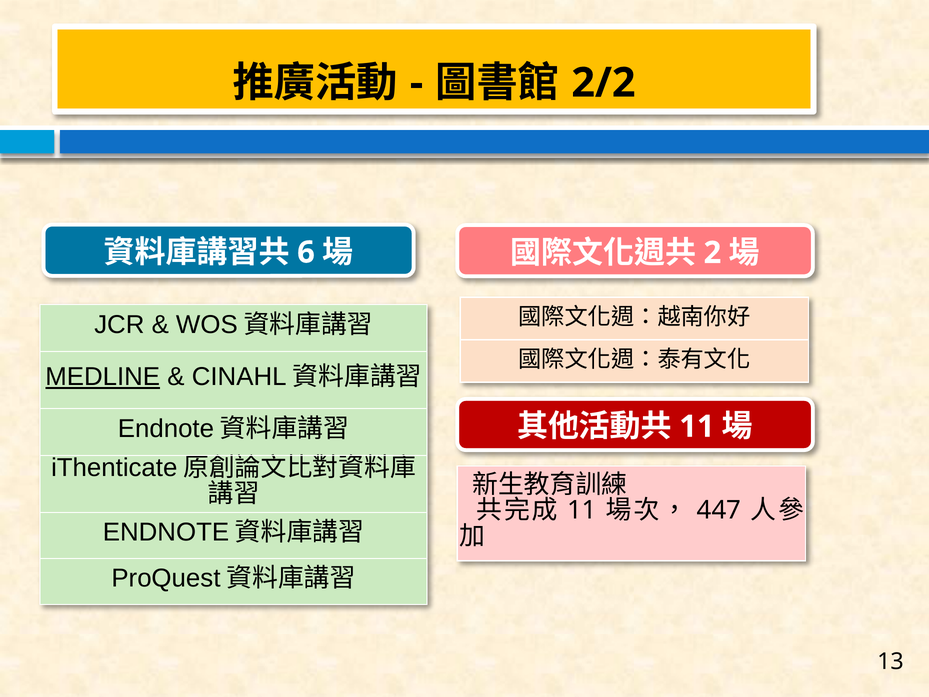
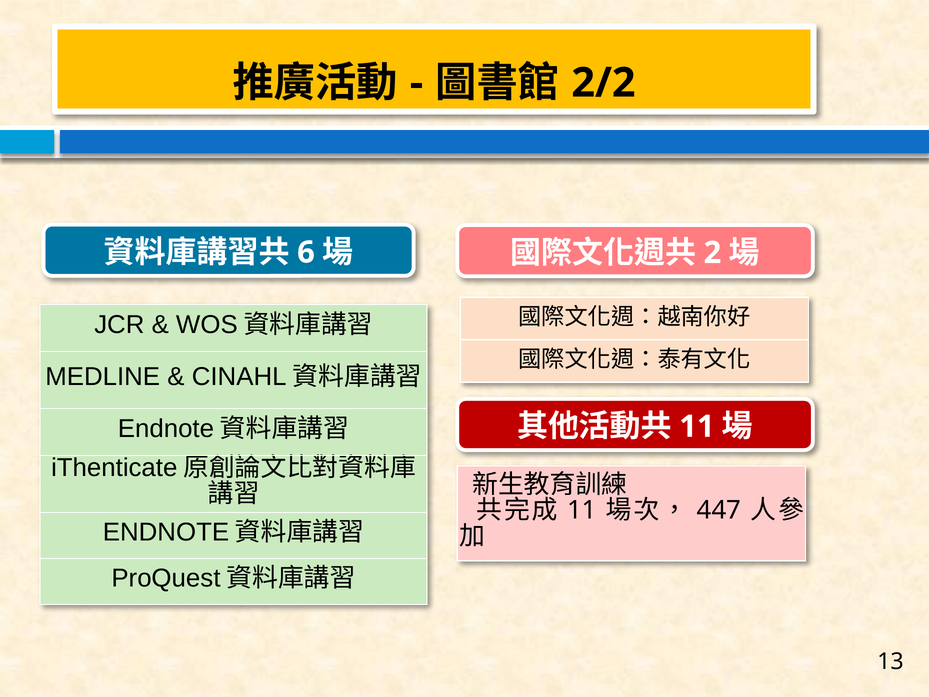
MEDLINE underline: present -> none (103, 377)
